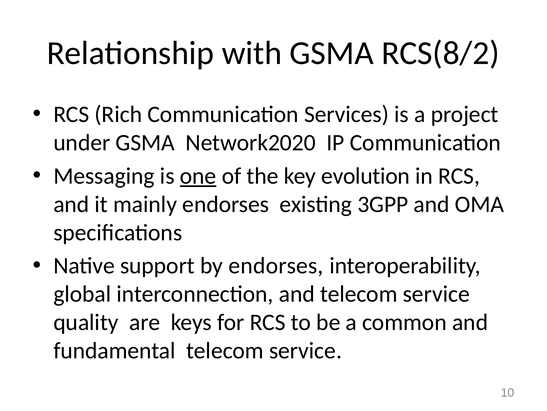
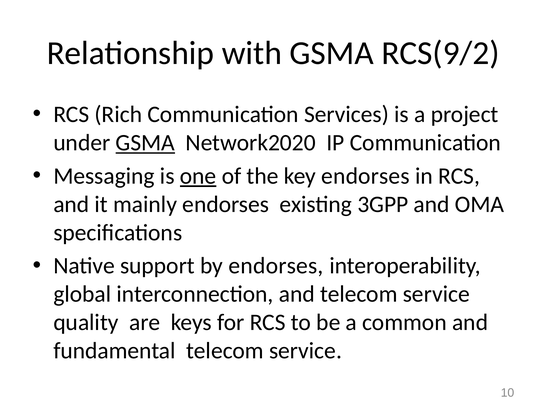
RCS(8/2: RCS(8/2 -> RCS(9/2 (440, 53)
GSMA underline: none -> present (145, 143)
key evolution: evolution -> endorses (365, 176)
